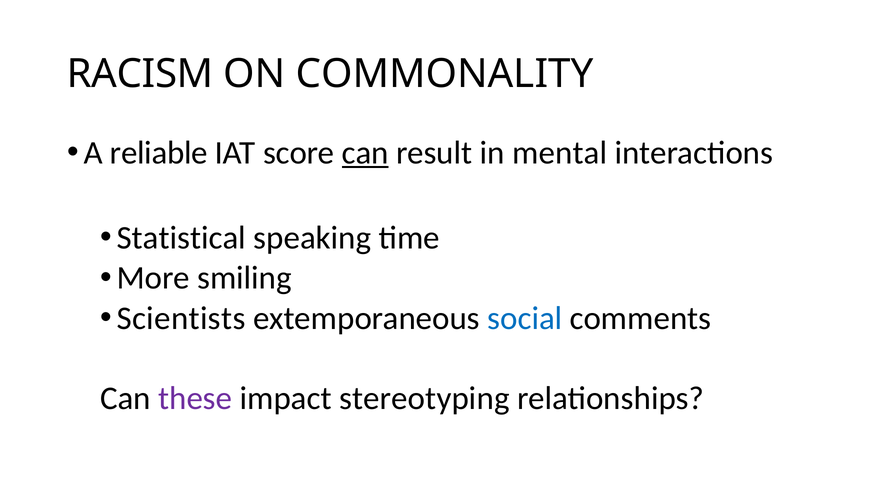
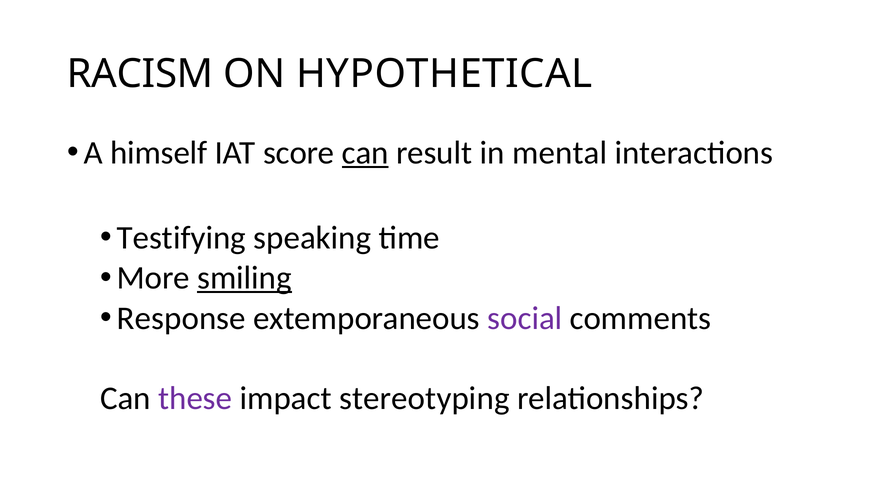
COMMONALITY: COMMONALITY -> HYPOTHETICAL (444, 74)
reliable: reliable -> himself (159, 153)
Statistical: Statistical -> Testifying (181, 238)
smiling underline: none -> present (244, 278)
Scientists: Scientists -> Response (181, 318)
social colour: blue -> purple (525, 318)
